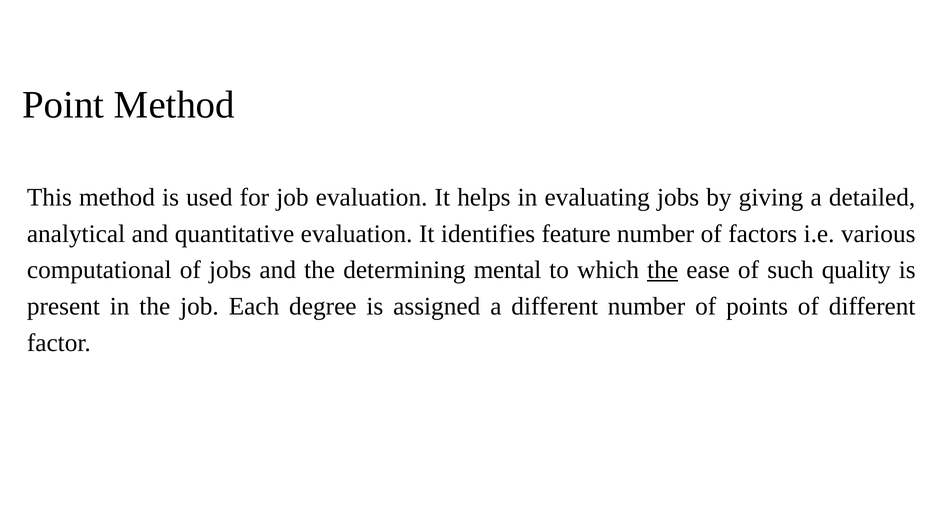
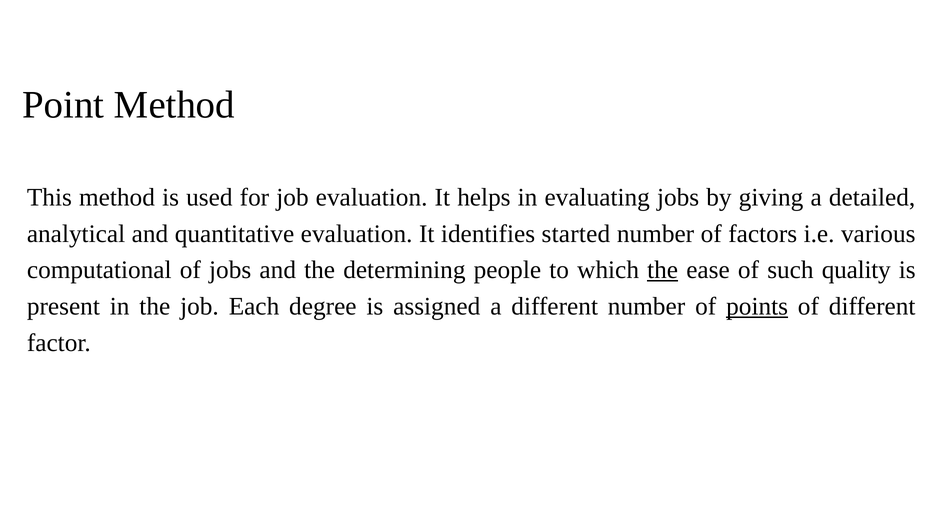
feature: feature -> started (576, 234)
mental: mental -> people (507, 270)
points underline: none -> present (757, 307)
